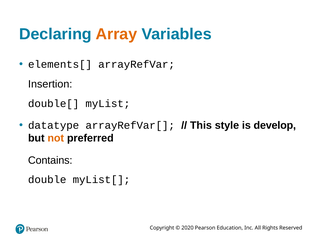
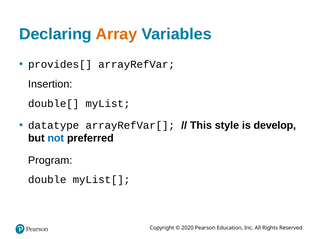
elements[: elements[ -> provides[ (60, 64)
not colour: orange -> blue (56, 138)
Contains: Contains -> Program (50, 161)
